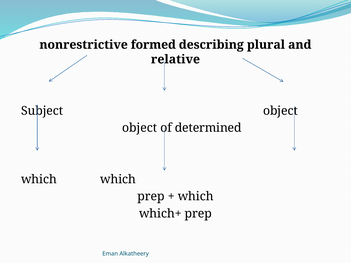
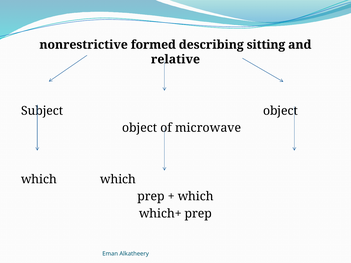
plural: plural -> sitting (266, 45)
determined: determined -> microwave (208, 128)
